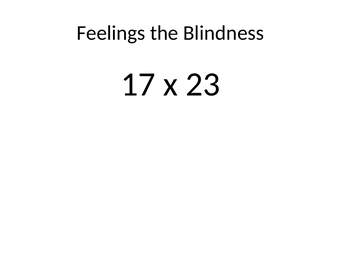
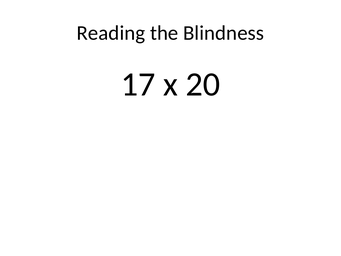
Feelings: Feelings -> Reading (111, 33)
23: 23 -> 20 (203, 84)
